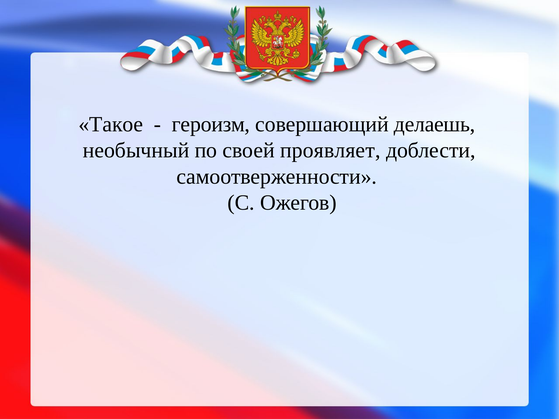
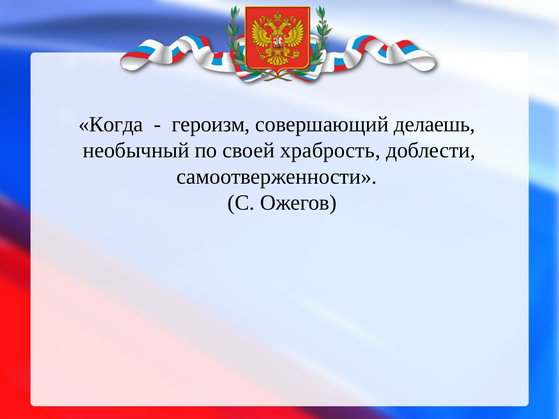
Такое: Такое -> Когда (111, 124)
проявляет: проявляет -> храбрость (330, 151)
